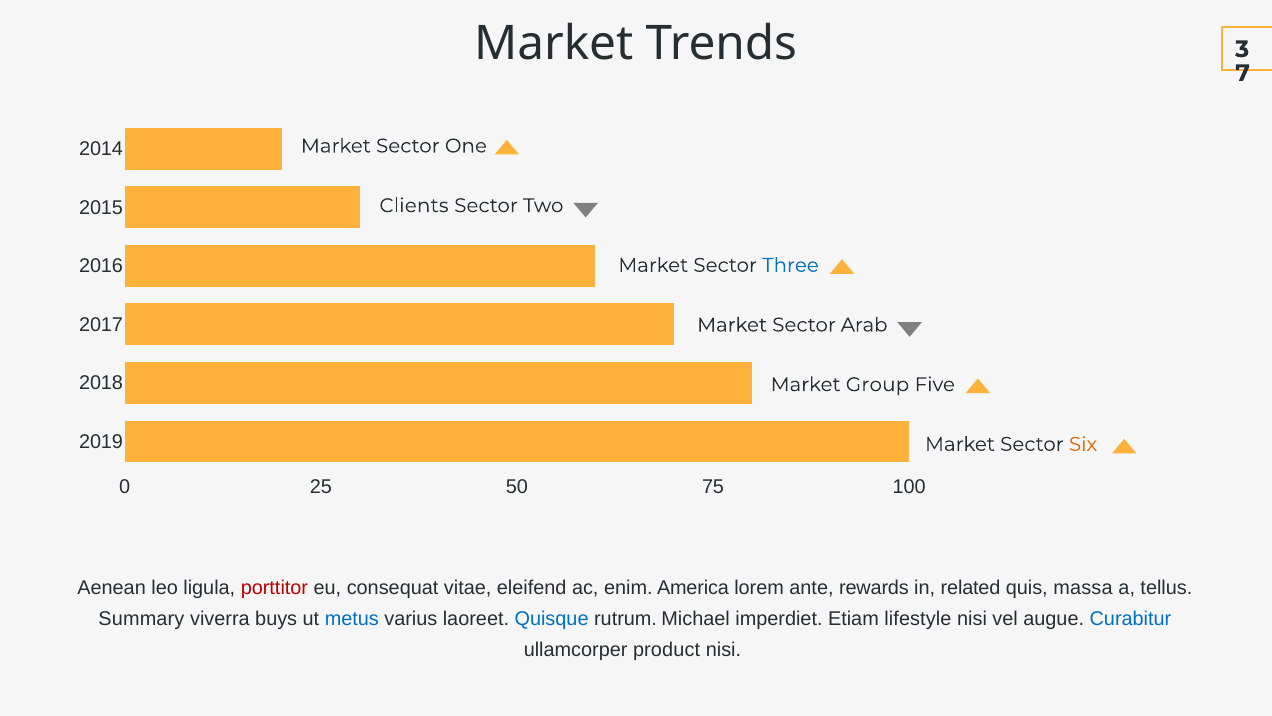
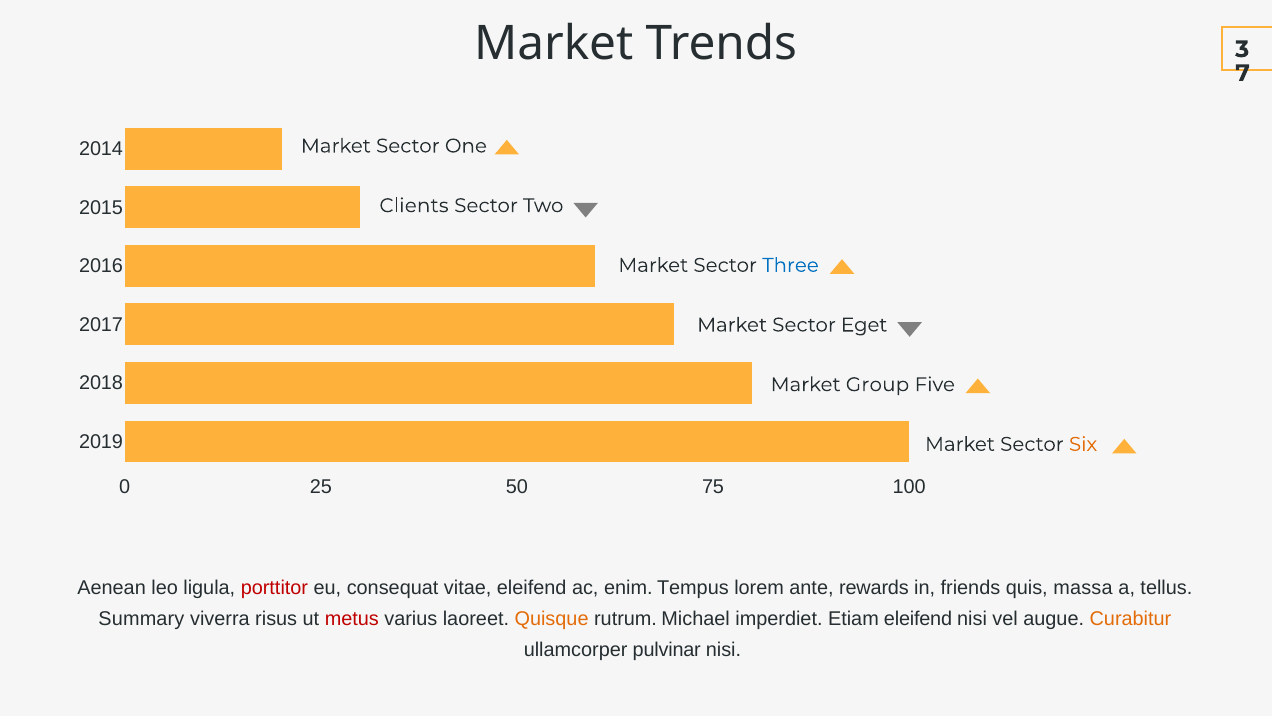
Arab: Arab -> Eget (864, 325)
America: America -> Tempus (693, 587)
related: related -> friends (970, 587)
buys: buys -> risus (276, 618)
metus colour: blue -> red (352, 618)
Quisque colour: blue -> orange (552, 618)
Etiam lifestyle: lifestyle -> eleifend (918, 618)
Curabitur colour: blue -> orange (1130, 618)
product: product -> pulvinar (667, 649)
